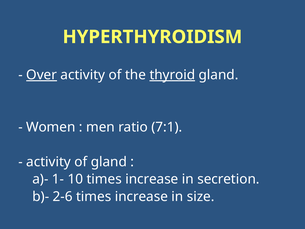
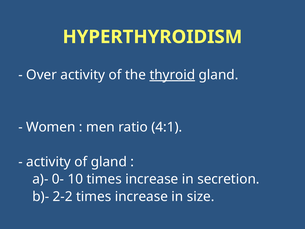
Over underline: present -> none (42, 75)
7:1: 7:1 -> 4:1 (167, 127)
1-: 1- -> 0- (58, 179)
2-6: 2-6 -> 2-2 (63, 196)
